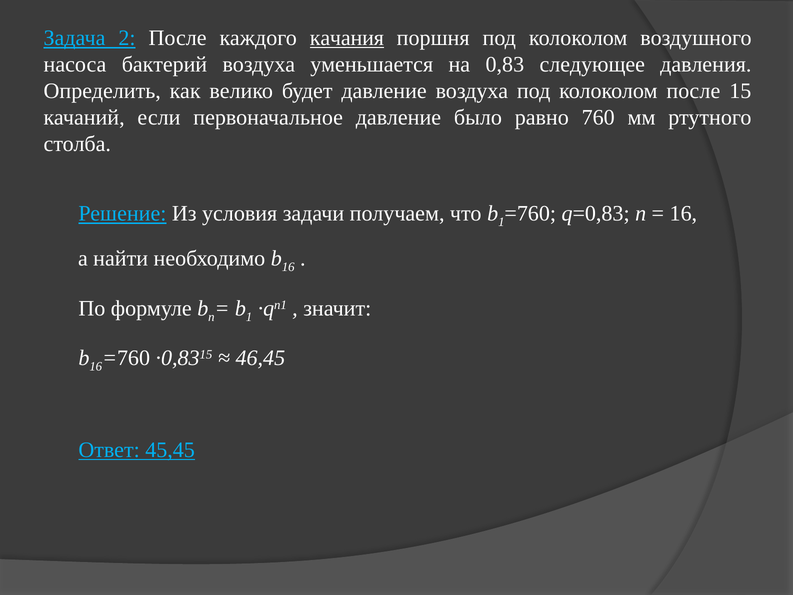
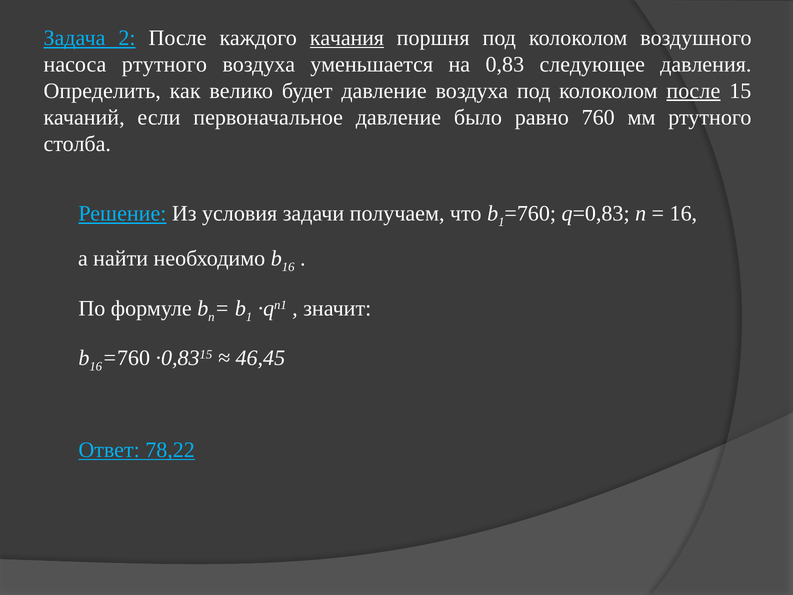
насоса бактерий: бактерий -> ртутного (164, 64)
после underline: none -> present (693, 91)
45,45: 45,45 -> 78,22 (170, 450)
